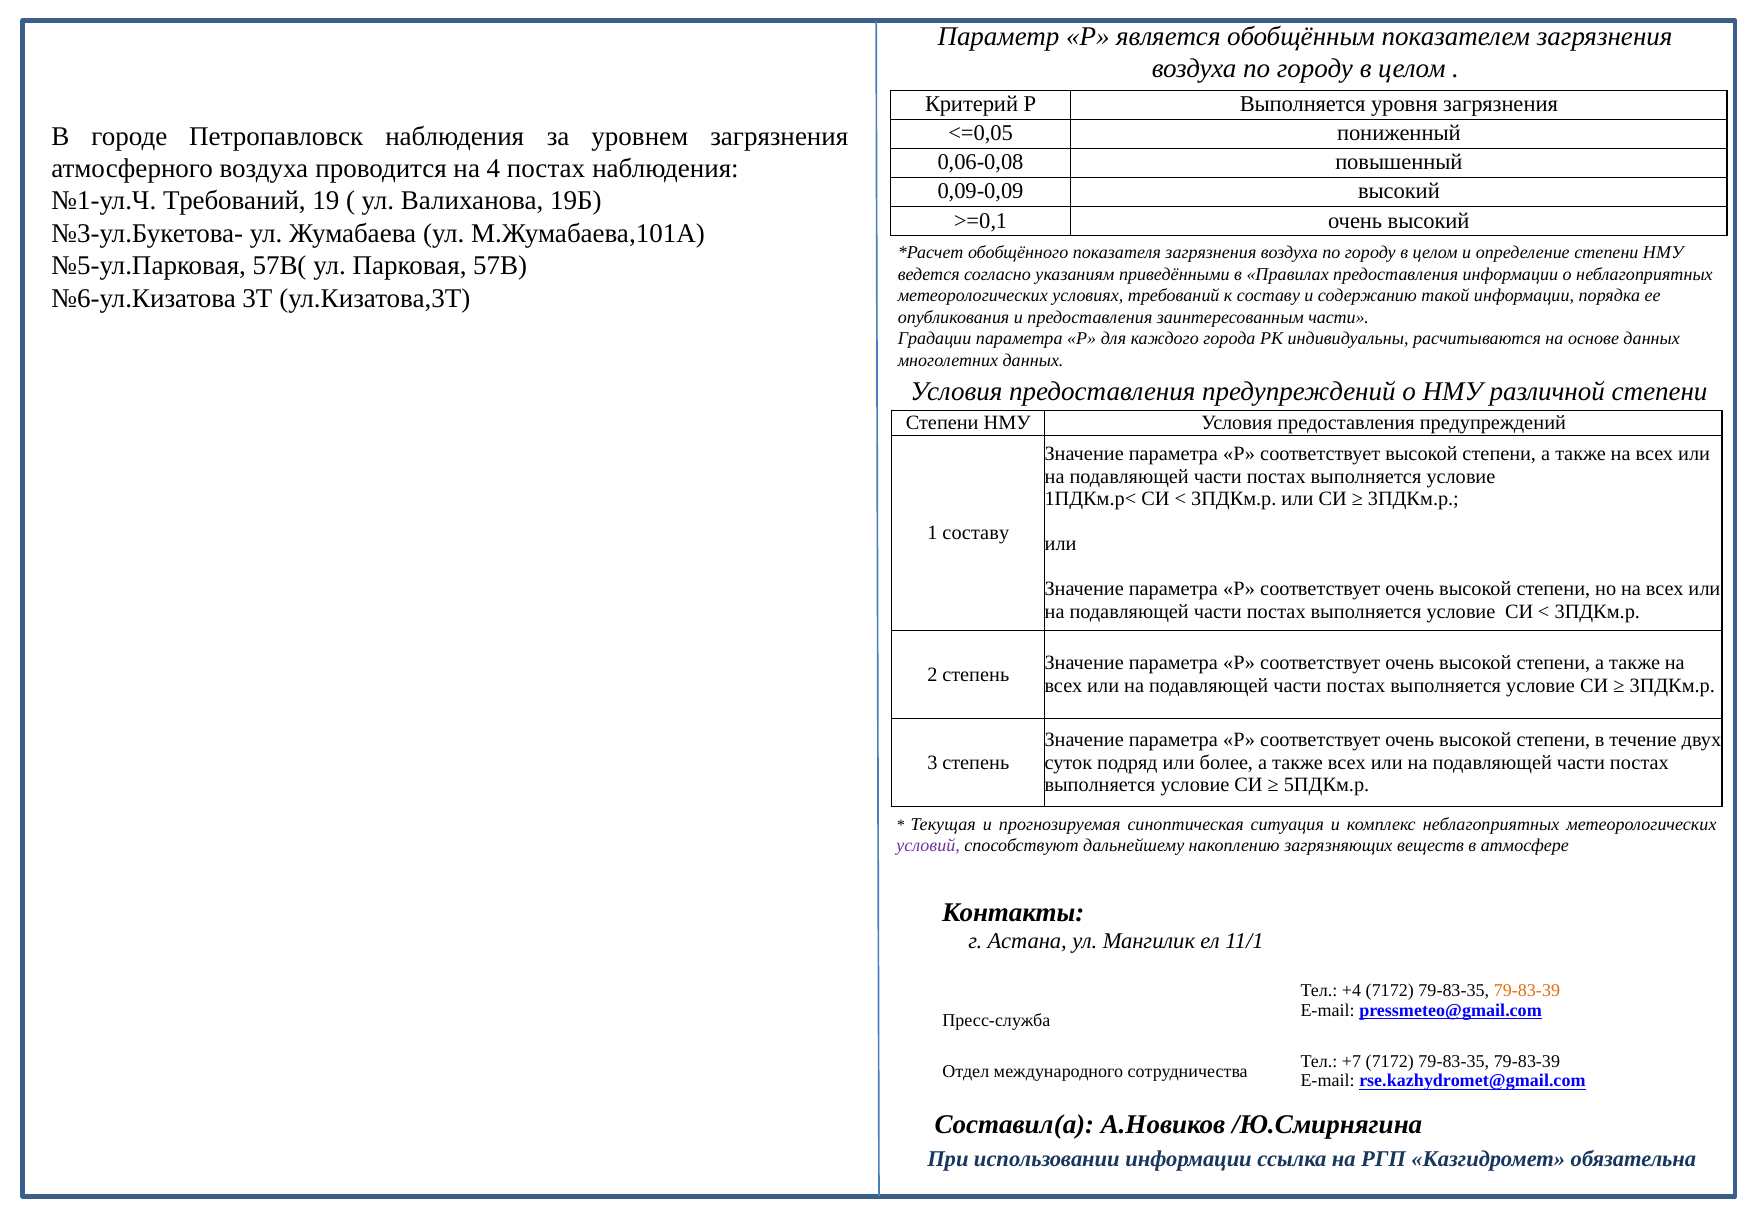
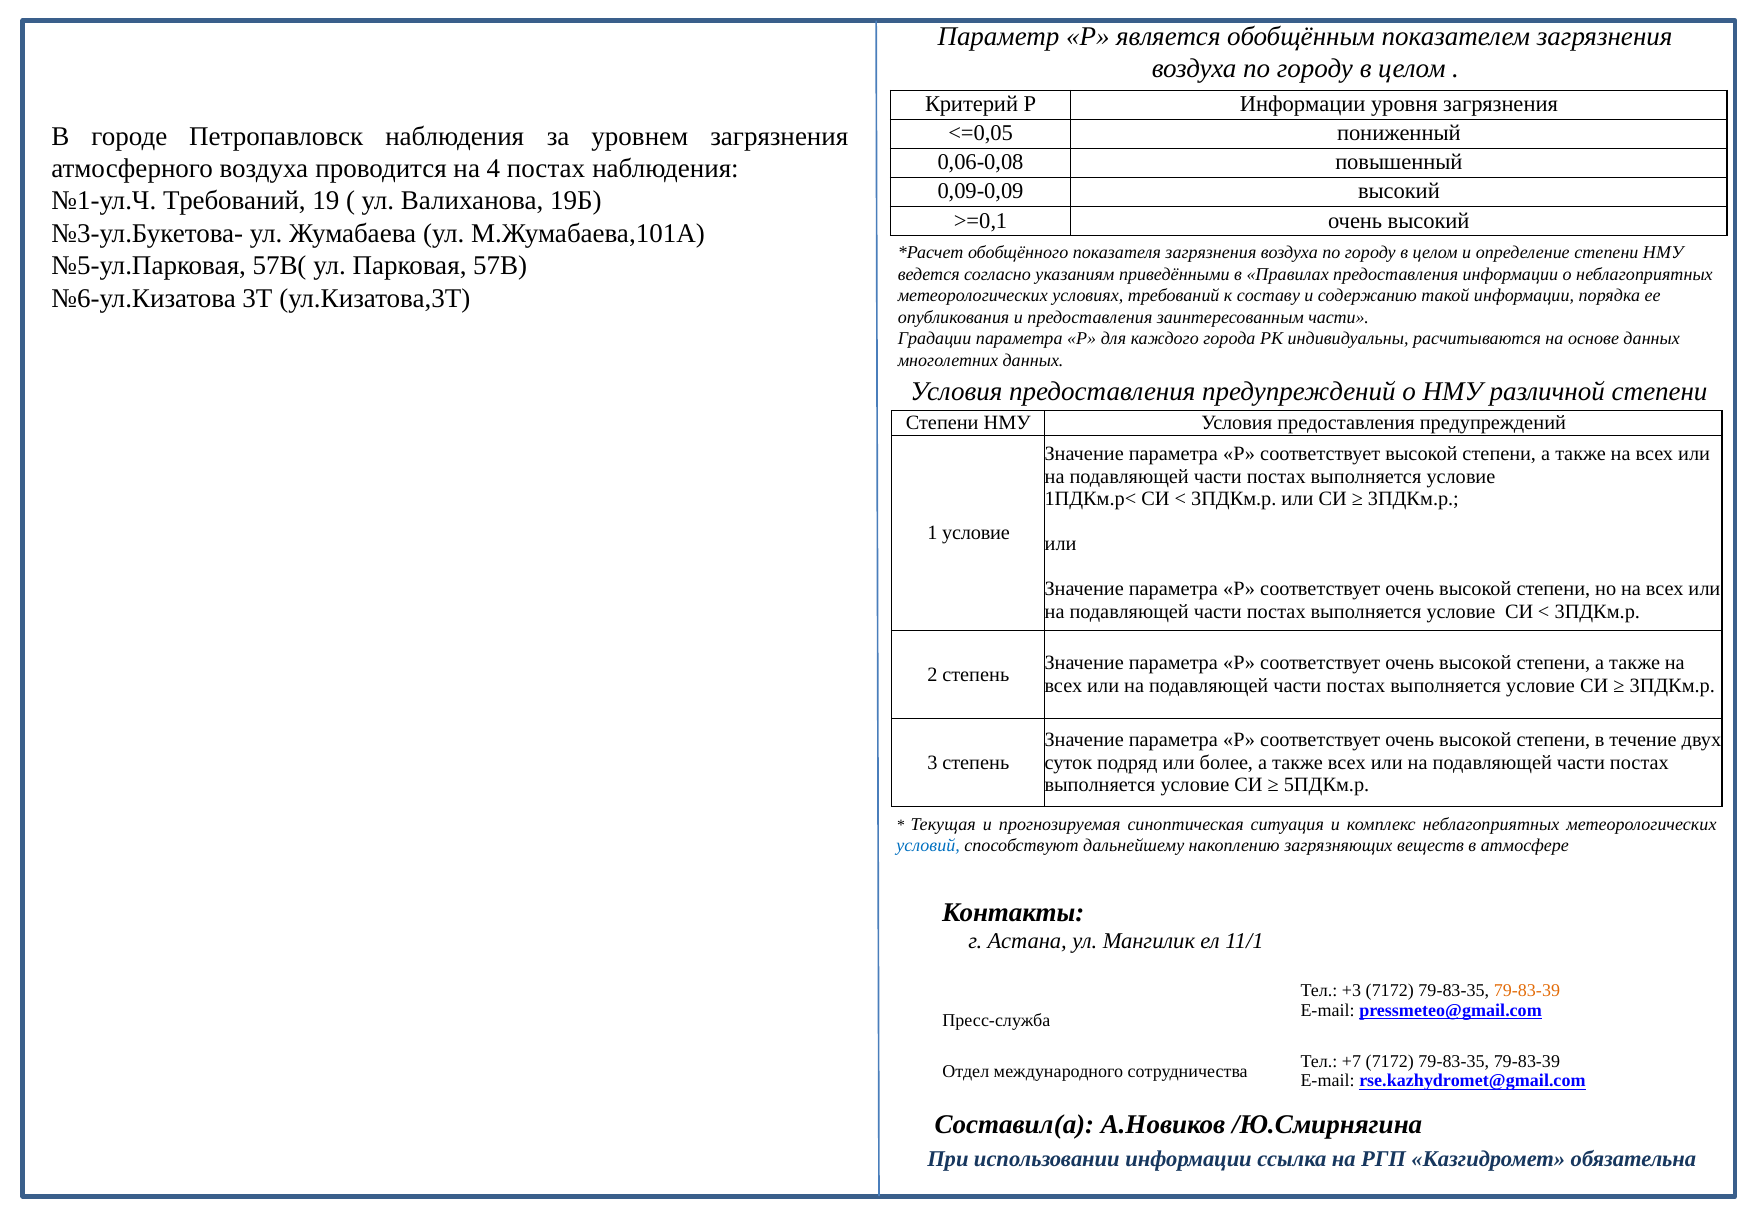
Р Выполняется: Выполняется -> Информации (1303, 105)
1 составу: составу -> условие (976, 533)
условий colour: purple -> blue (928, 846)
+4: +4 -> +3 (1351, 991)
